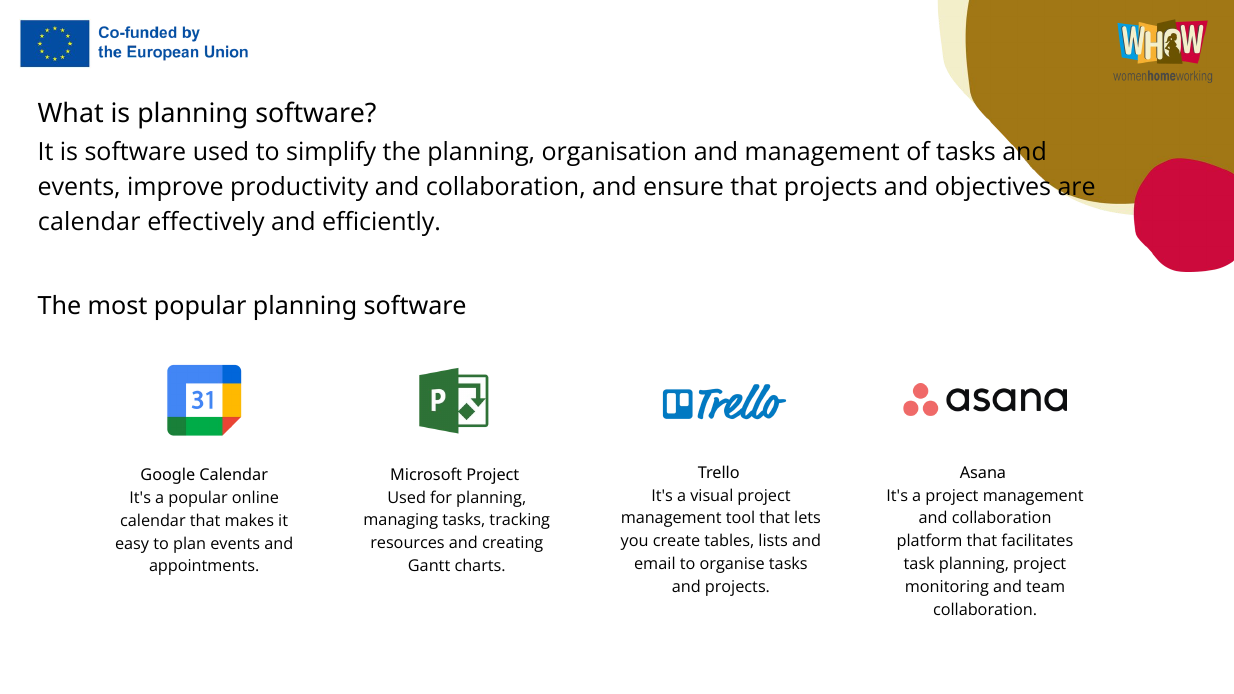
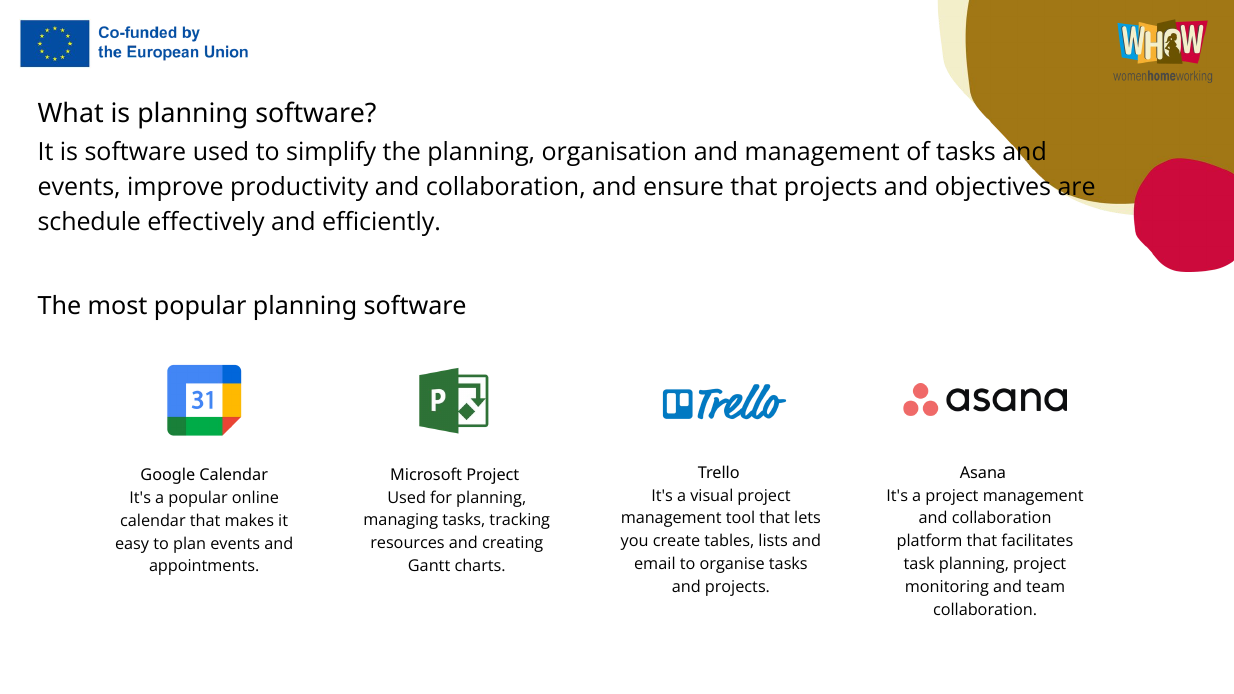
calendar: calendar -> schedule (89, 222)
